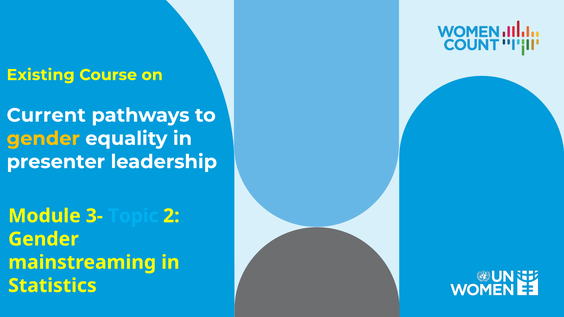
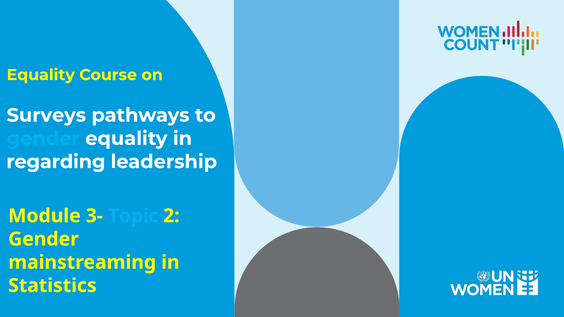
Existing: Existing -> Equality (41, 75)
Current: Current -> Surveys (46, 115)
gender colour: yellow -> light blue (43, 139)
presenter: presenter -> regarding (56, 162)
